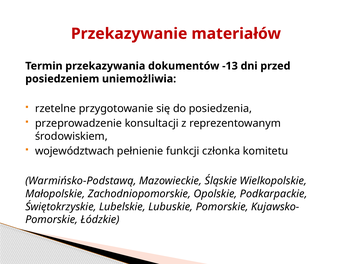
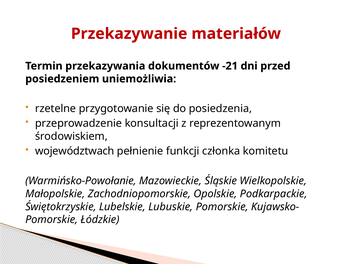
-13: -13 -> -21 (230, 66)
Warmińsko-Podstawą: Warmińsko-Podstawą -> Warmińsko-Powołanie (81, 181)
